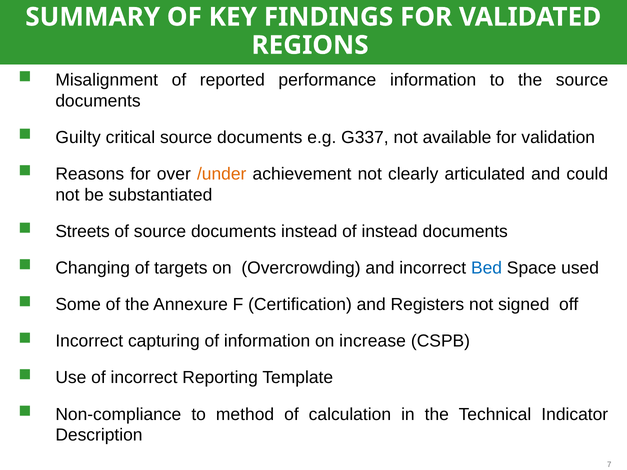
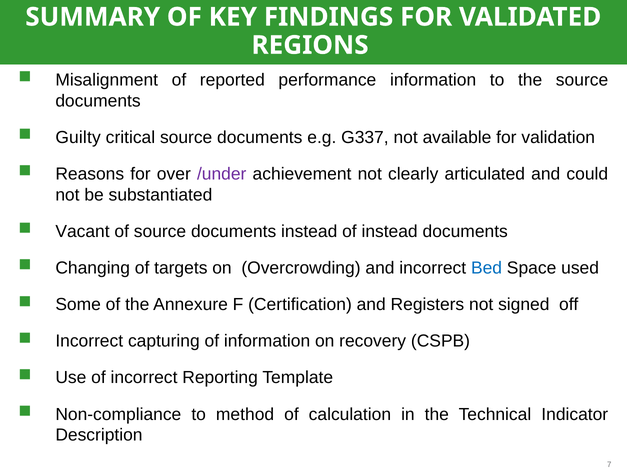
/under colour: orange -> purple (222, 174)
Streets: Streets -> Vacant (83, 232)
increase: increase -> recovery (373, 341)
